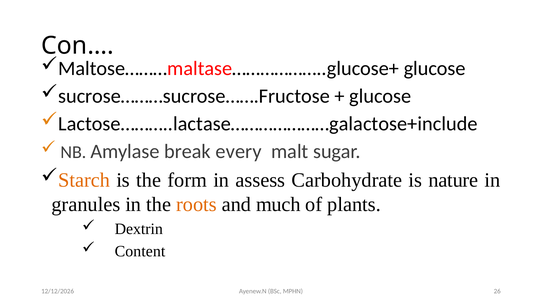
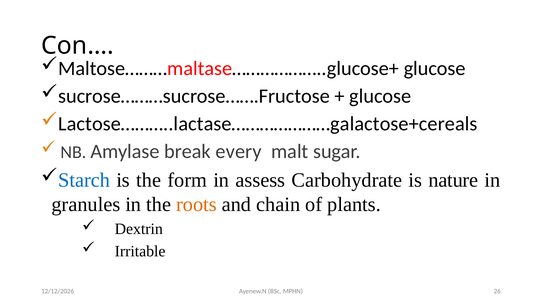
Lactose………..lactase…………………galactose+include: Lactose………..lactase…………………galactose+include -> Lactose………..lactase…………………galactose+cereals (268, 124)
Starch colour: orange -> blue (84, 180)
much: much -> chain (278, 204)
Content: Content -> Irritable (140, 251)
